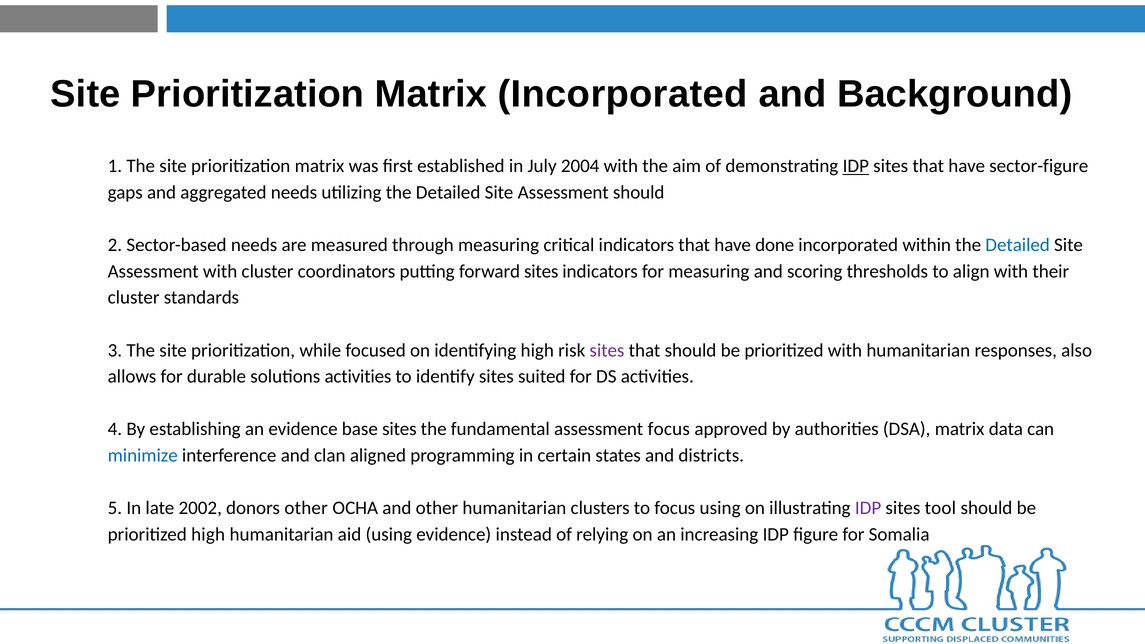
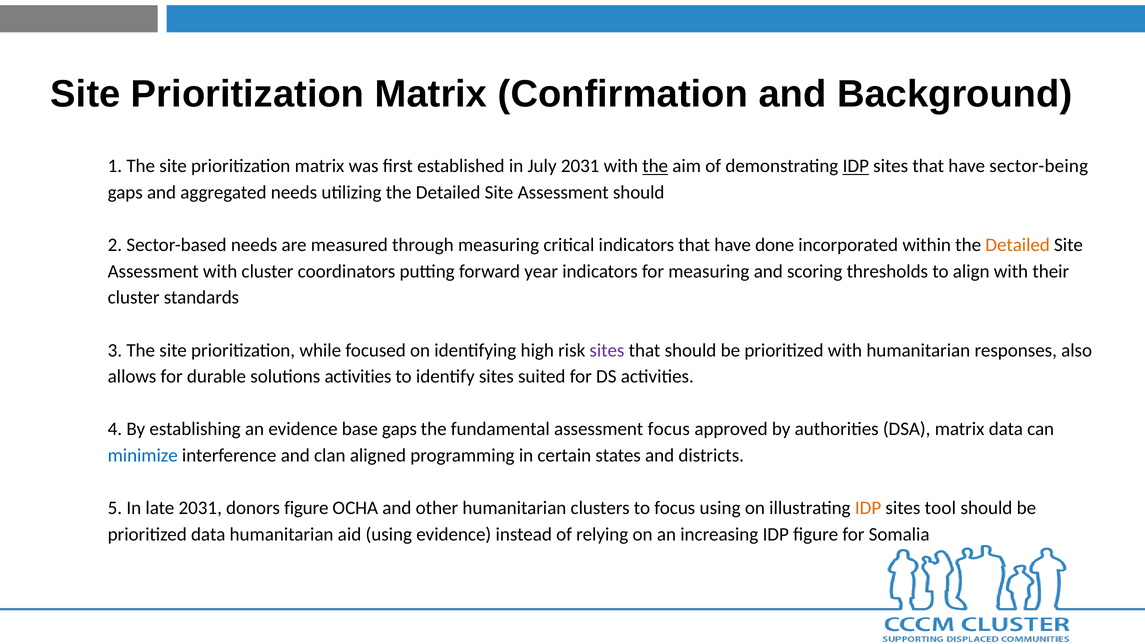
Matrix Incorporated: Incorporated -> Confirmation (623, 94)
July 2004: 2004 -> 2031 (580, 166)
the underline: none -> present (655, 166)
sector-figure: sector-figure -> sector-being (1039, 166)
Detailed colour: blue -> orange (1018, 245)
forward sites: sites -> year (541, 271)
base sites: sites -> gaps (399, 429)
late 2002: 2002 -> 2031 (200, 508)
donors other: other -> figure (306, 508)
IDP colour: purple -> orange (868, 508)
prioritized high: high -> data (208, 534)
